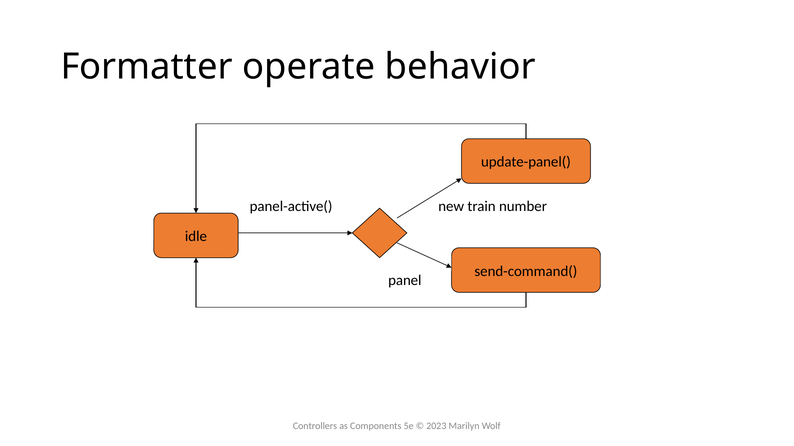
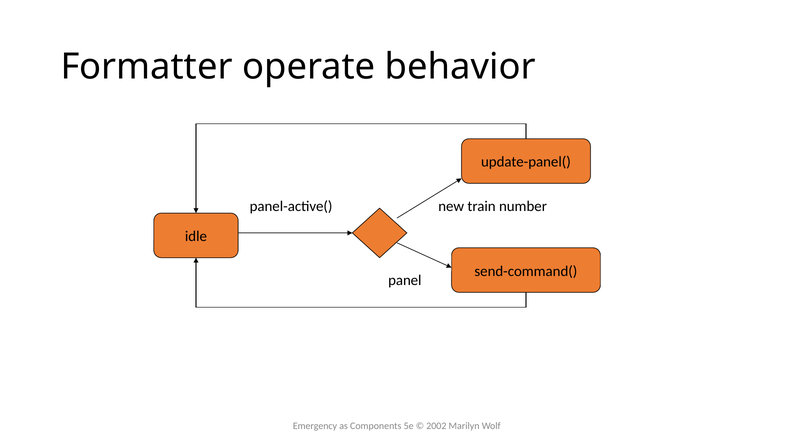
Controllers: Controllers -> Emergency (315, 426)
2023: 2023 -> 2002 (436, 426)
